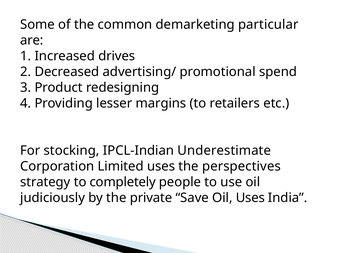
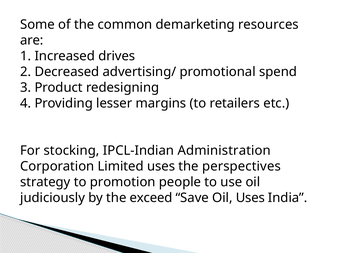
particular: particular -> resources (268, 24)
Underestimate: Underestimate -> Administration (224, 150)
completely: completely -> promotion (123, 182)
private: private -> exceed (151, 198)
